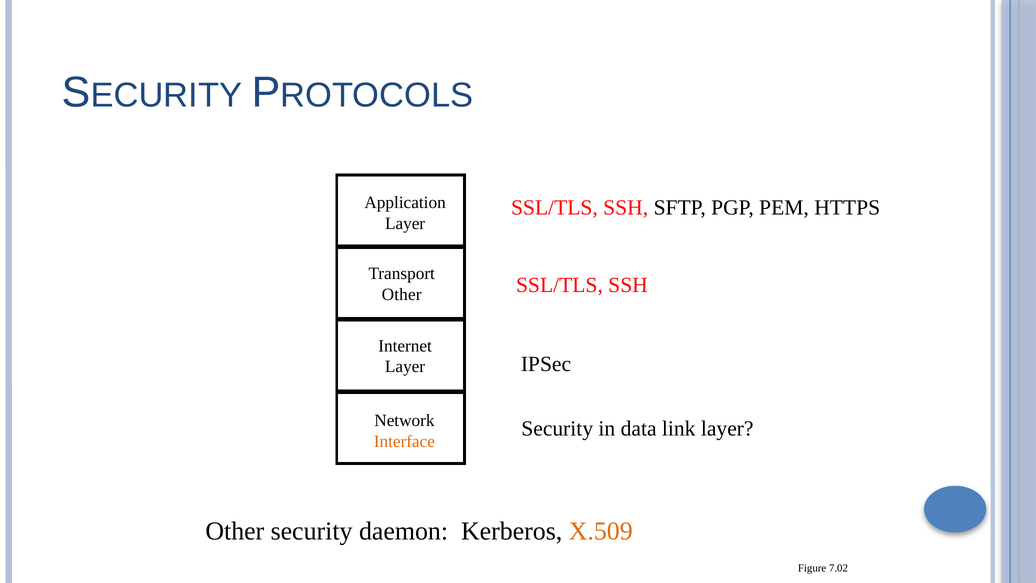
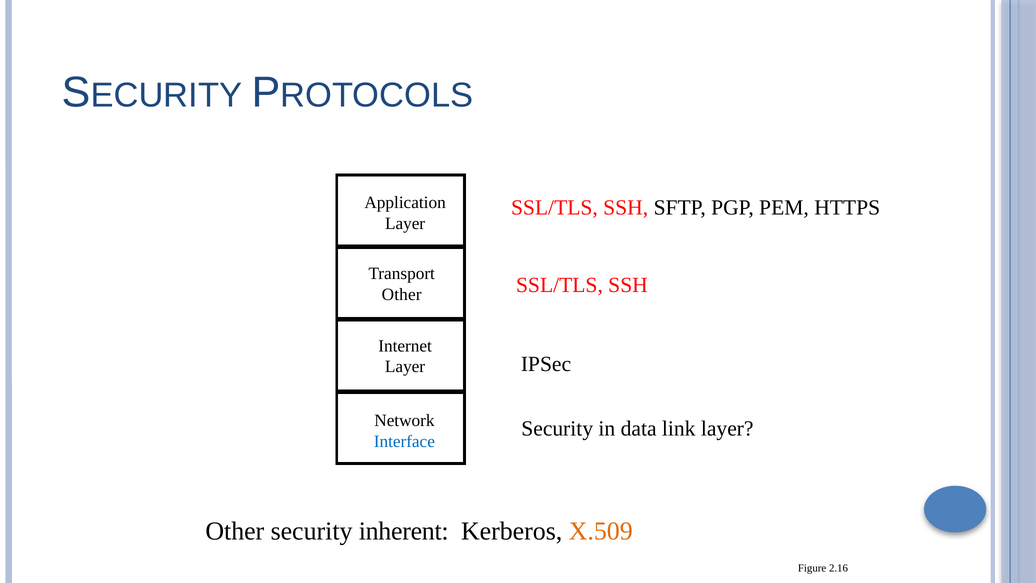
Interface colour: orange -> blue (404, 441)
daemon: daemon -> inherent (404, 531)
7.02: 7.02 -> 2.16 (838, 568)
